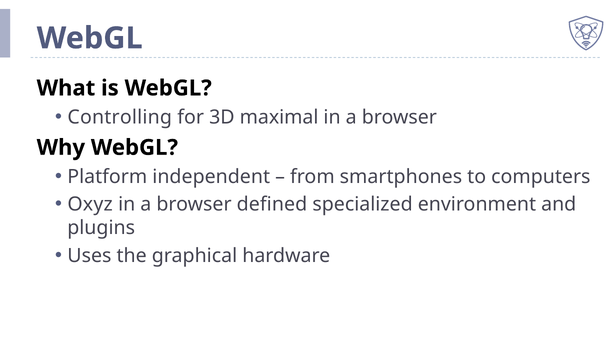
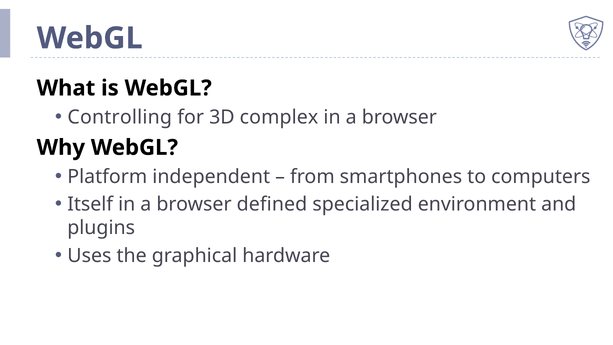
maximal: maximal -> complex (279, 117)
Oxyz: Oxyz -> Itself (90, 204)
